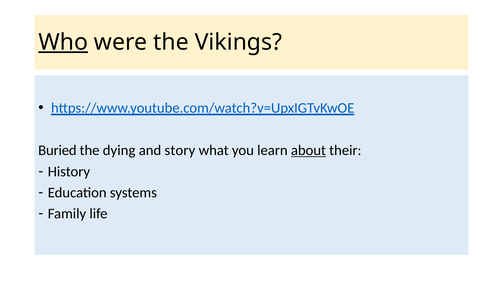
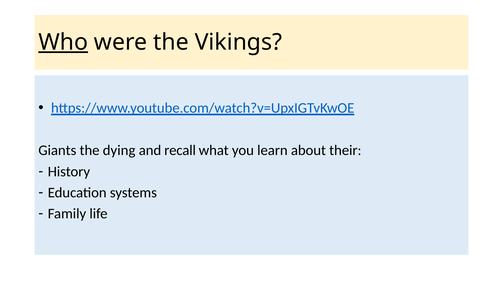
Buried: Buried -> Giants (57, 150)
story: story -> recall (180, 150)
about underline: present -> none (308, 150)
